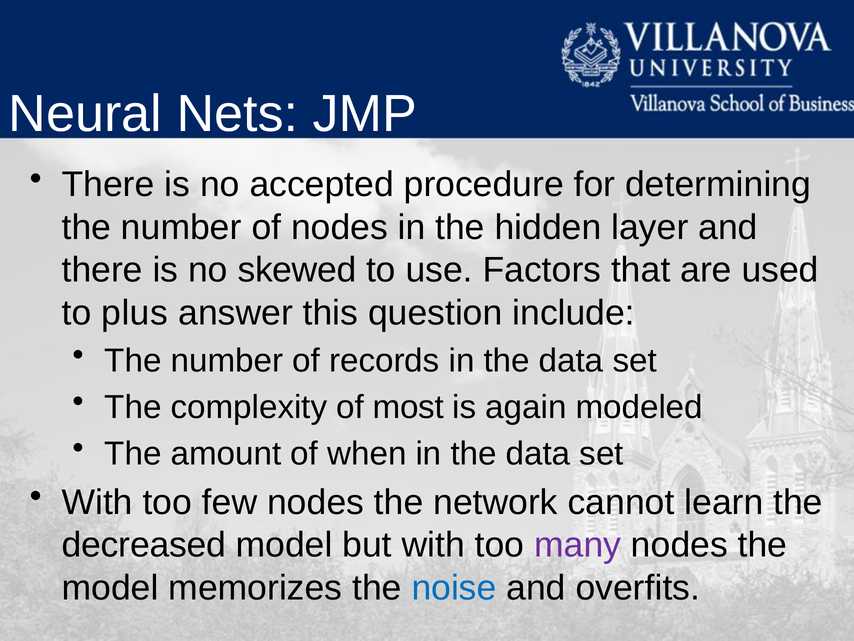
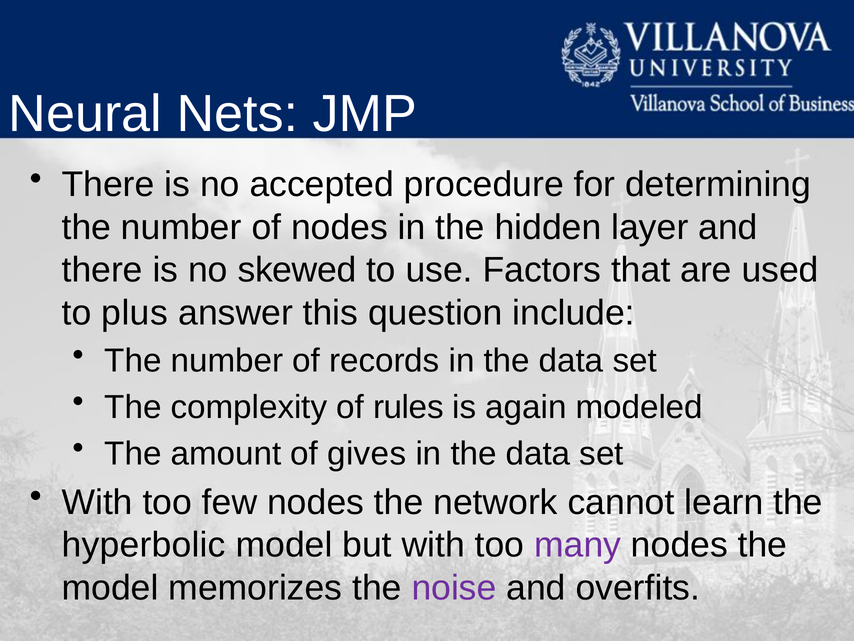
most: most -> rules (408, 407)
when: when -> gives (367, 454)
decreased: decreased -> hyperbolic (144, 545)
noise colour: blue -> purple (454, 588)
